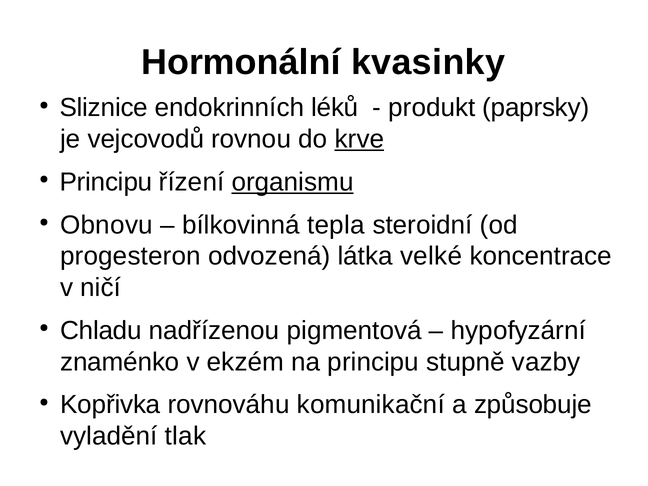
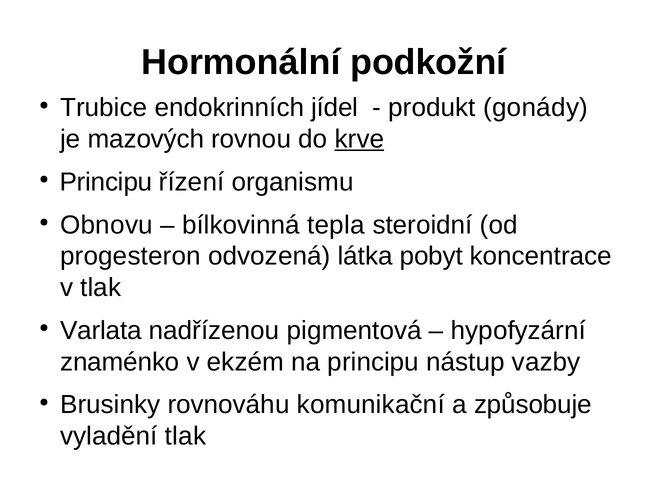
kvasinky: kvasinky -> podkožní (428, 62)
Sliznice: Sliznice -> Trubice (104, 108)
léků: léků -> jídel (335, 108)
paprsky: paprsky -> gonády (536, 108)
vejcovodů: vejcovodů -> mazových (146, 139)
organismu underline: present -> none (293, 182)
velké: velké -> pobyt (431, 256)
v ničí: ničí -> tlak (101, 288)
Chladu: Chladu -> Varlata (101, 331)
stupně: stupně -> nástup (465, 362)
Kopřivka: Kopřivka -> Brusinky (110, 405)
